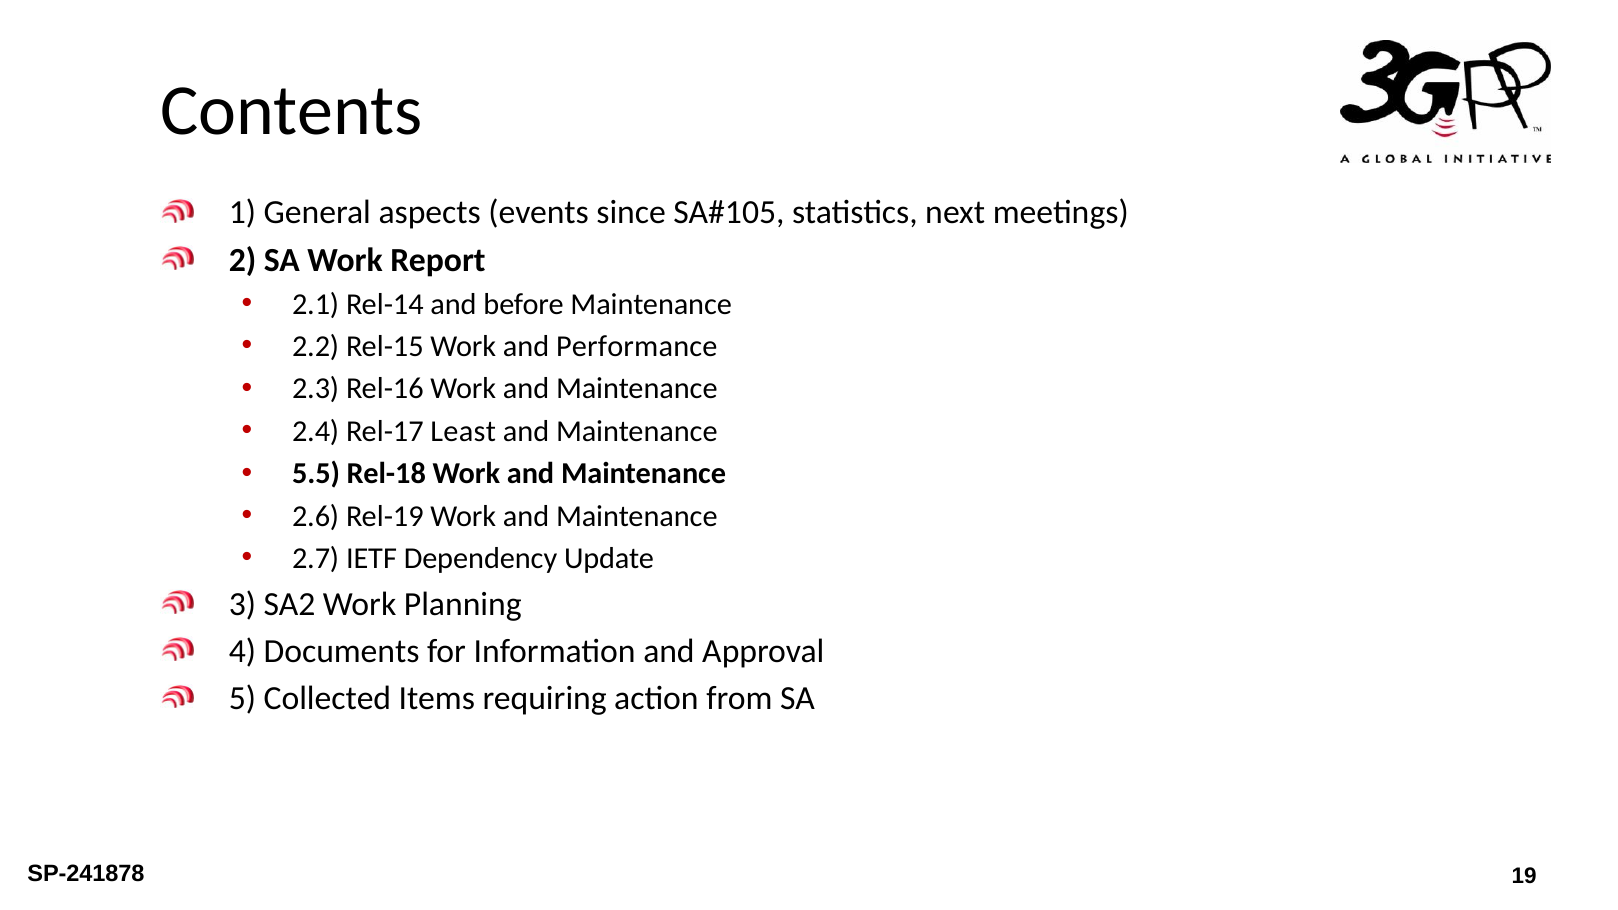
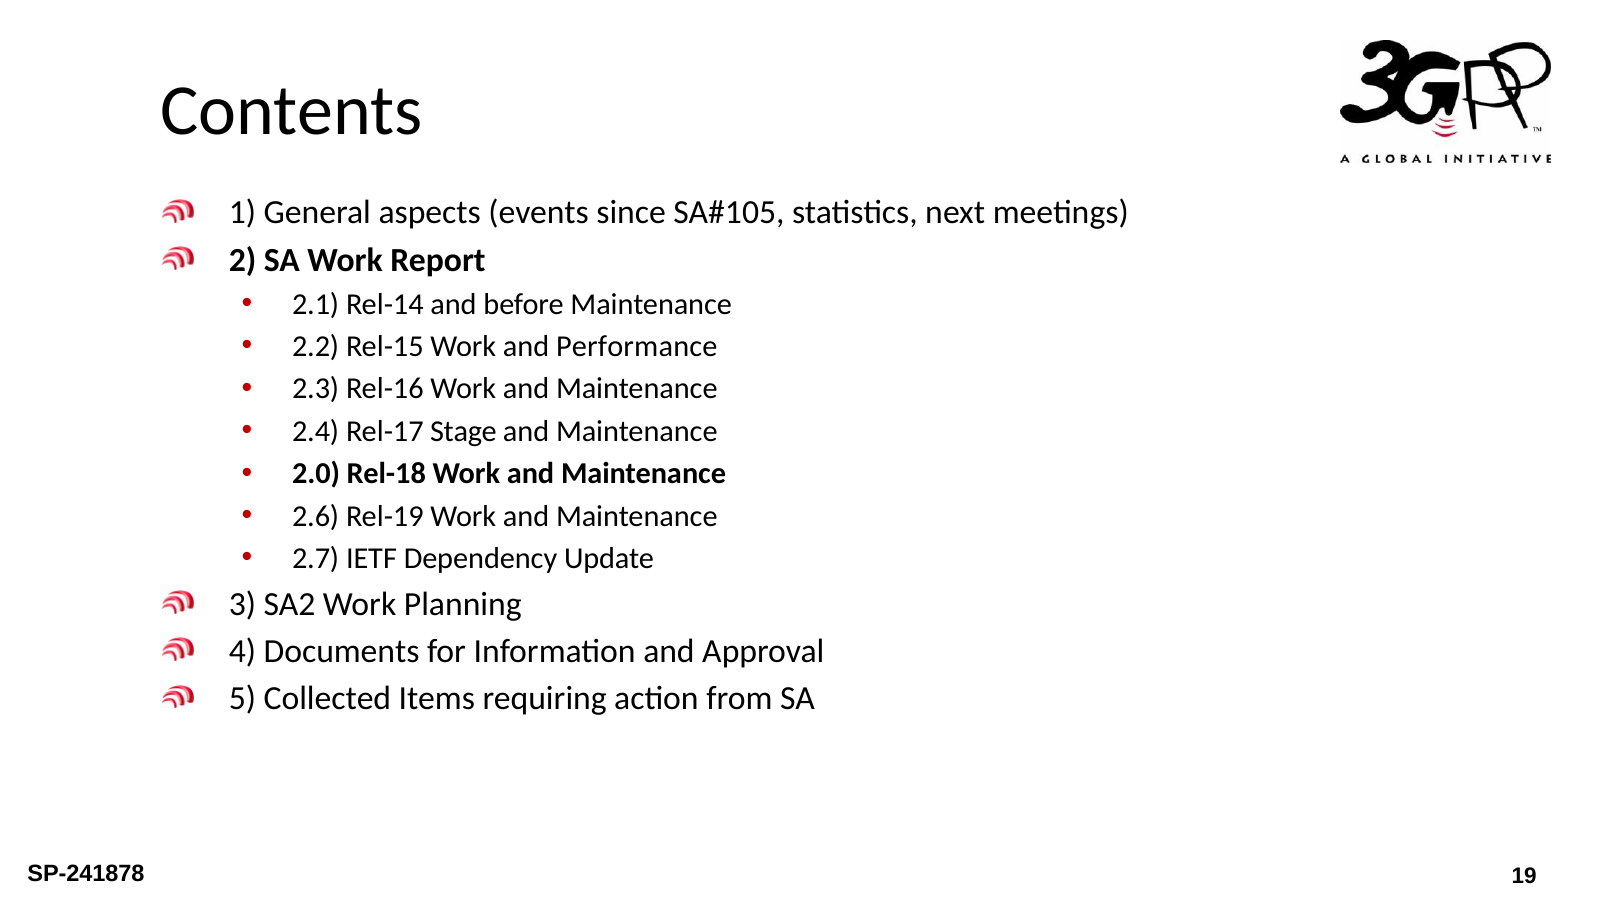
Least: Least -> Stage (463, 431)
5.5: 5.5 -> 2.0 (316, 474)
